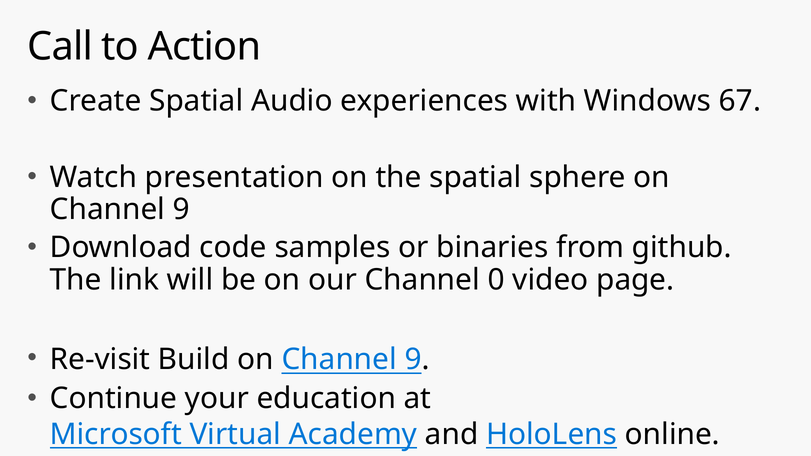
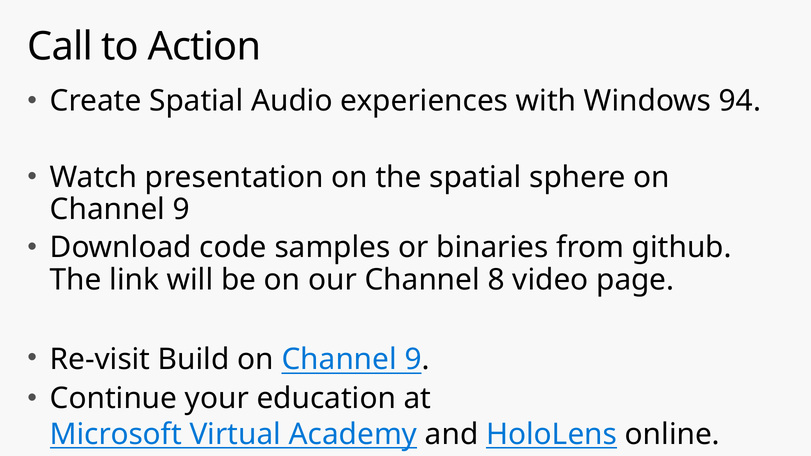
67: 67 -> 94 (740, 101)
0: 0 -> 8 (496, 280)
